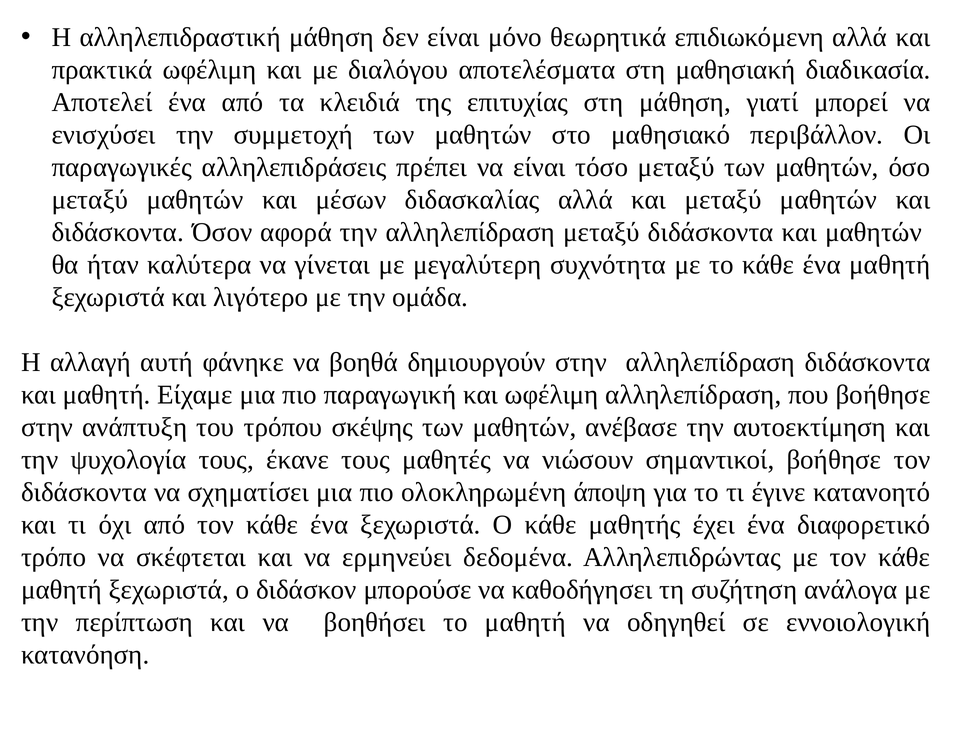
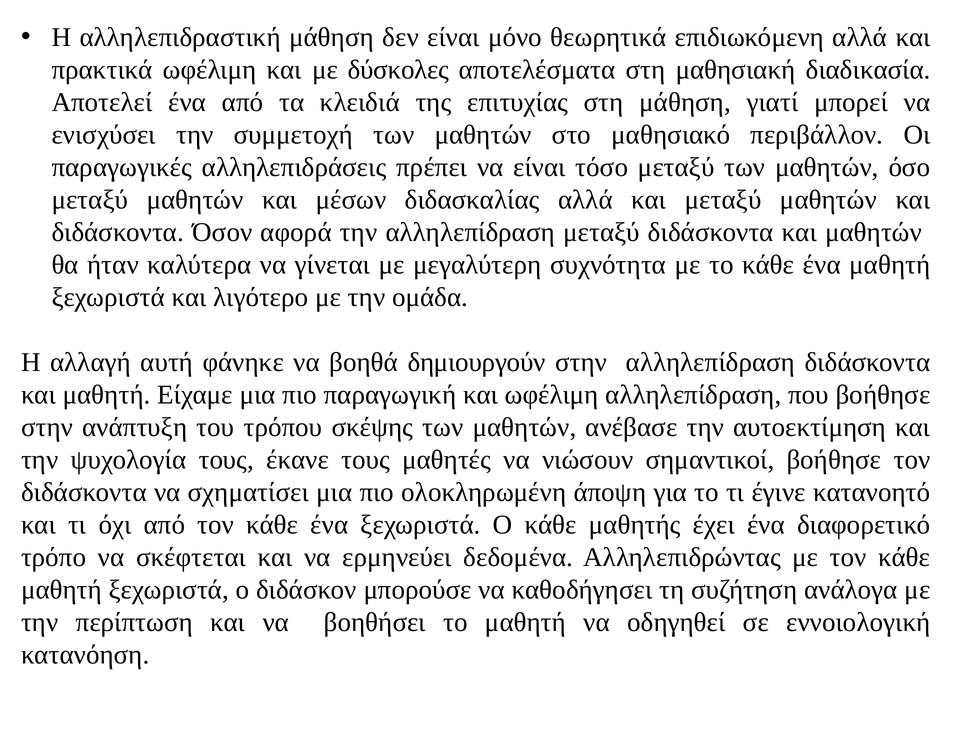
διαλόγου: διαλόγου -> δύσκολες (398, 70)
